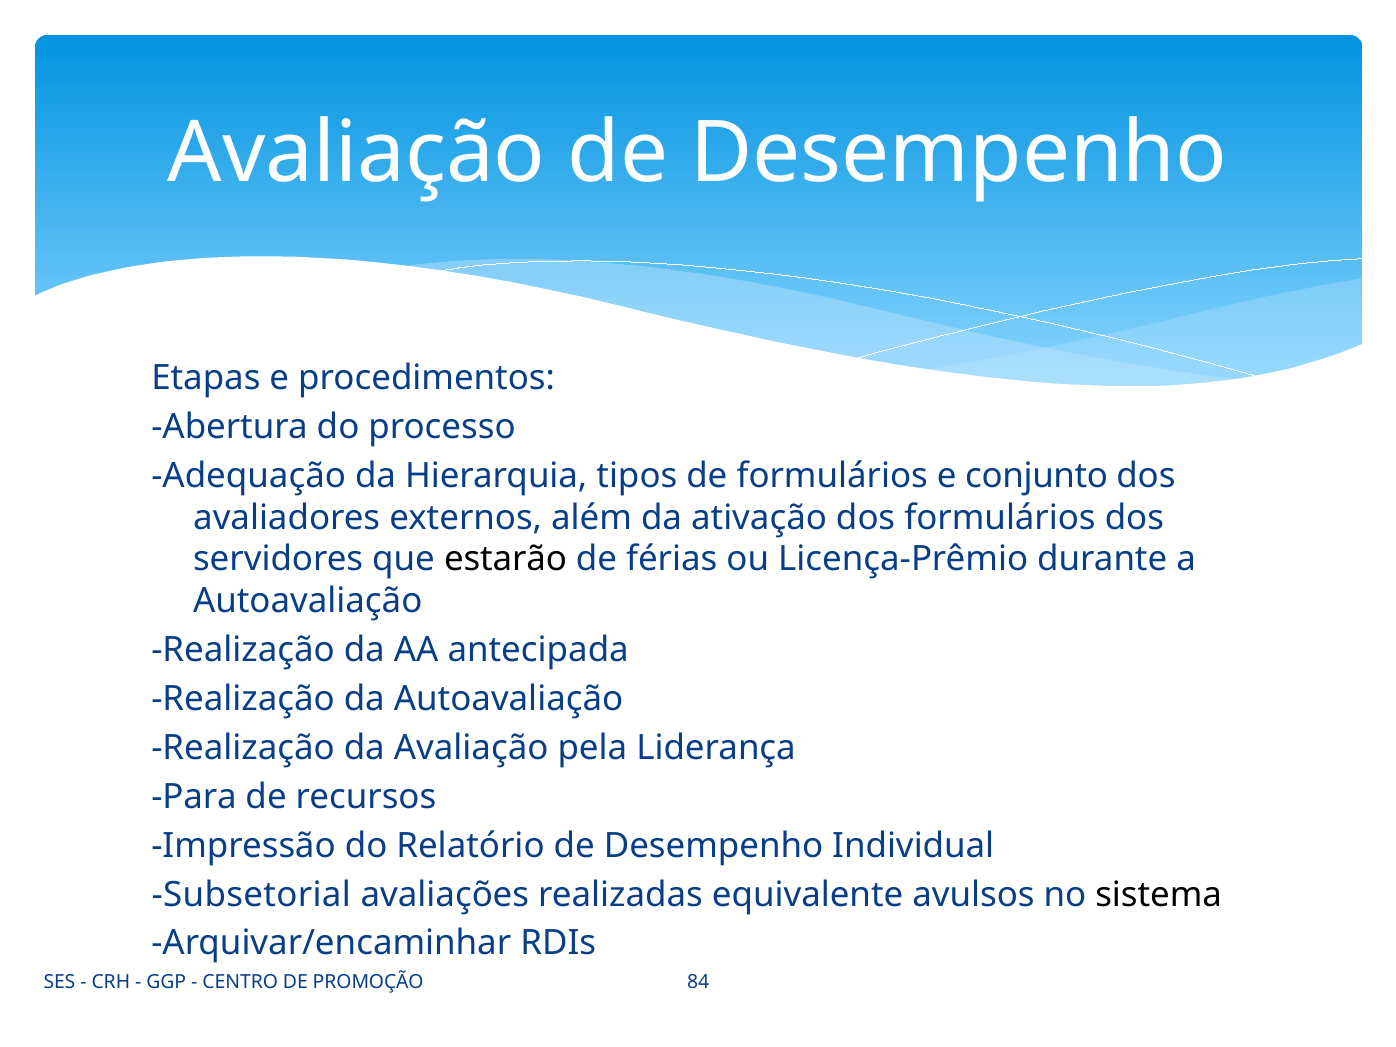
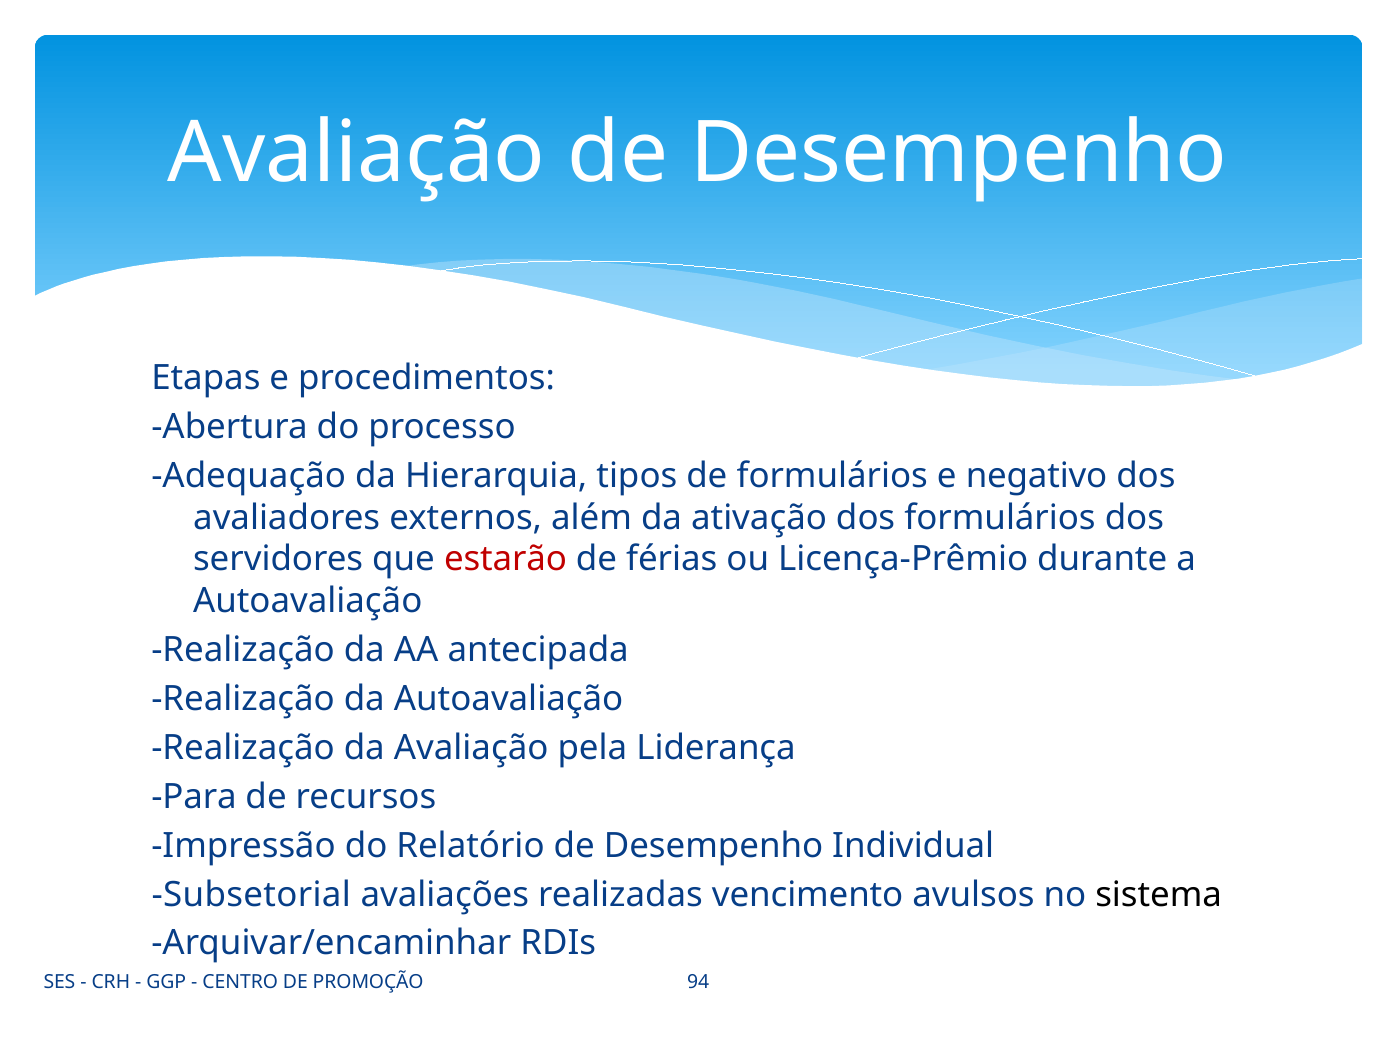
conjunto: conjunto -> negativo (1037, 476)
estarão colour: black -> red (506, 559)
equivalente: equivalente -> vencimento (808, 895)
84: 84 -> 94 (698, 982)
